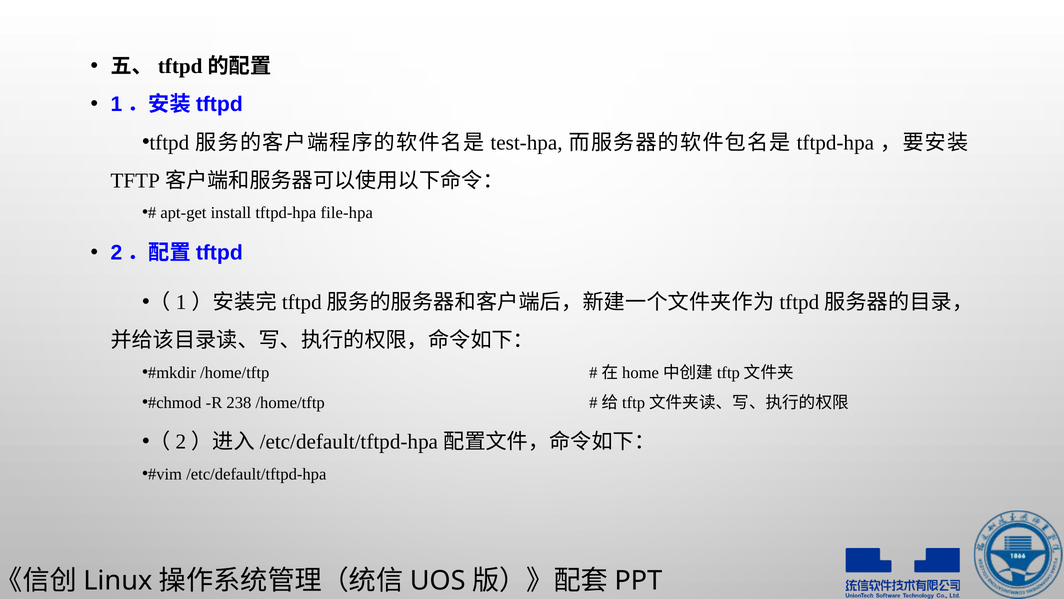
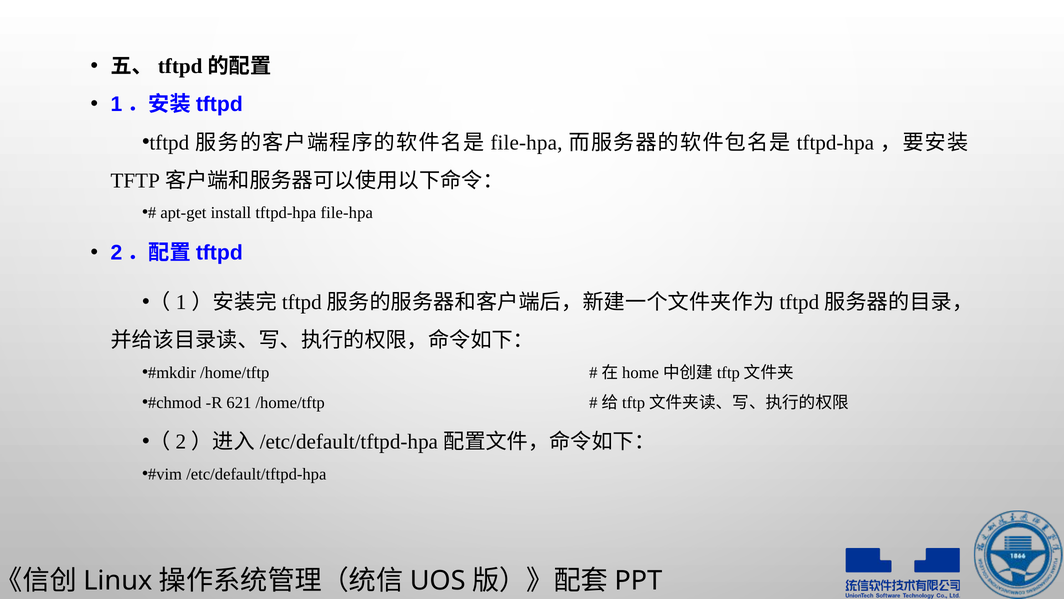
test-hpa: test-hpa -> file-hpa (526, 142)
238: 238 -> 621 (239, 402)
